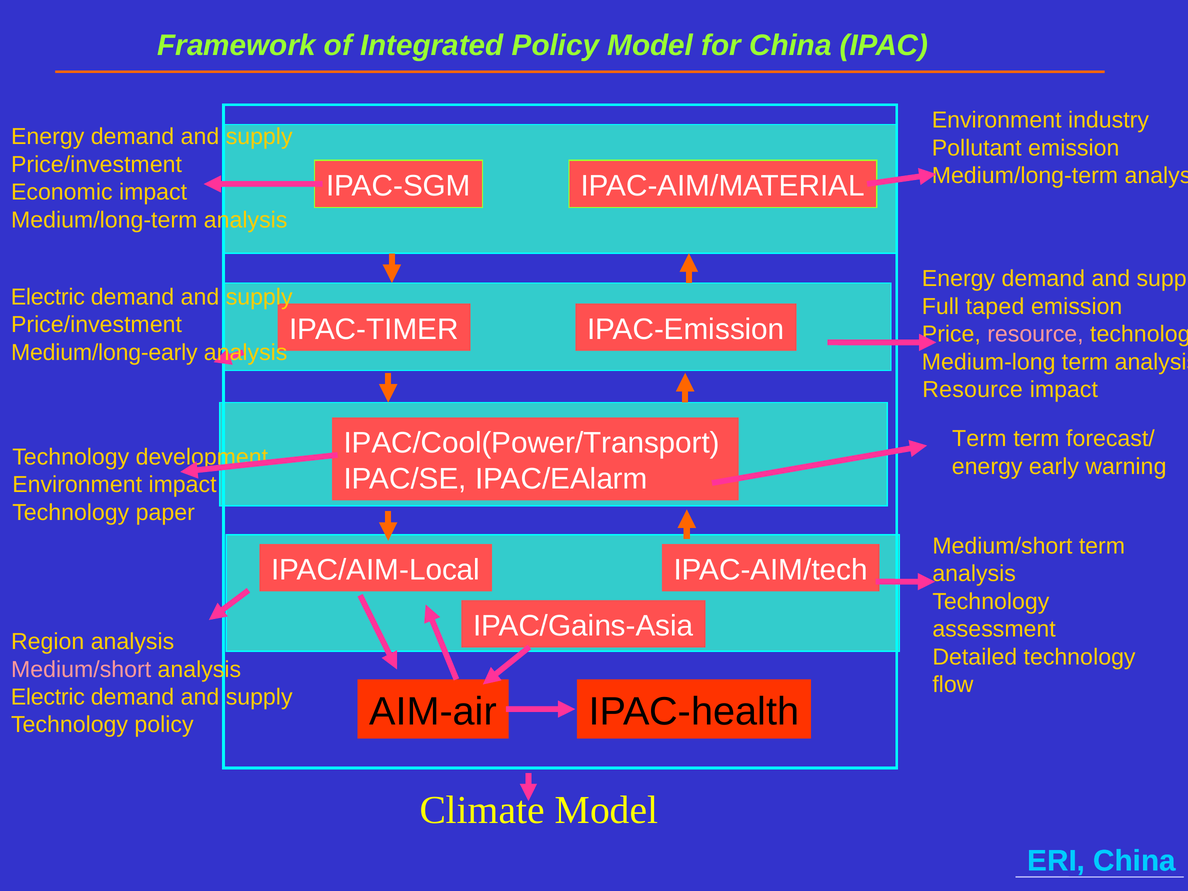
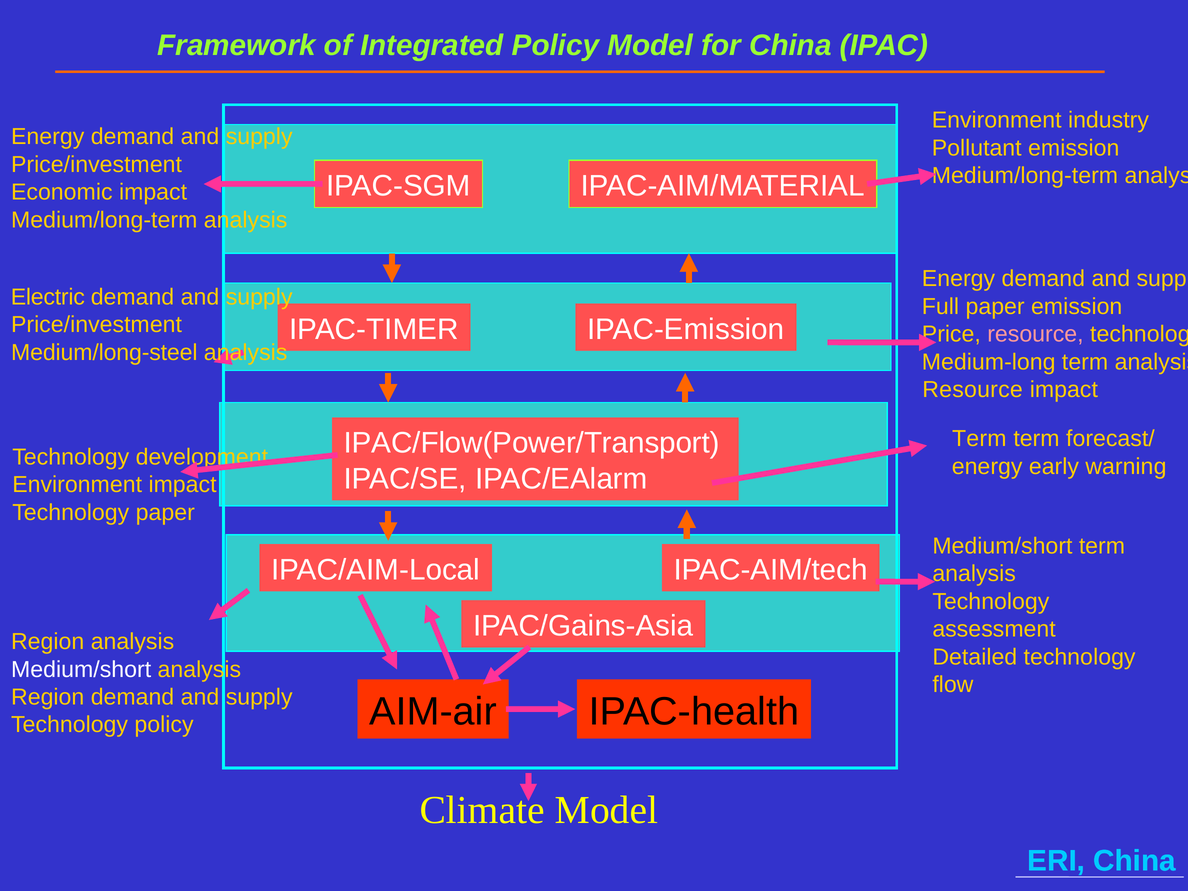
Full taped: taped -> paper (995, 306)
Medium/long-early: Medium/long-early -> Medium/long-steel (104, 353)
IPAC/Cool(Power/Transport: IPAC/Cool(Power/Transport -> IPAC/Flow(Power/Transport (532, 443)
Medium/short colour: pink -> white (81, 669)
Electric: Electric -> Region (48, 697)
